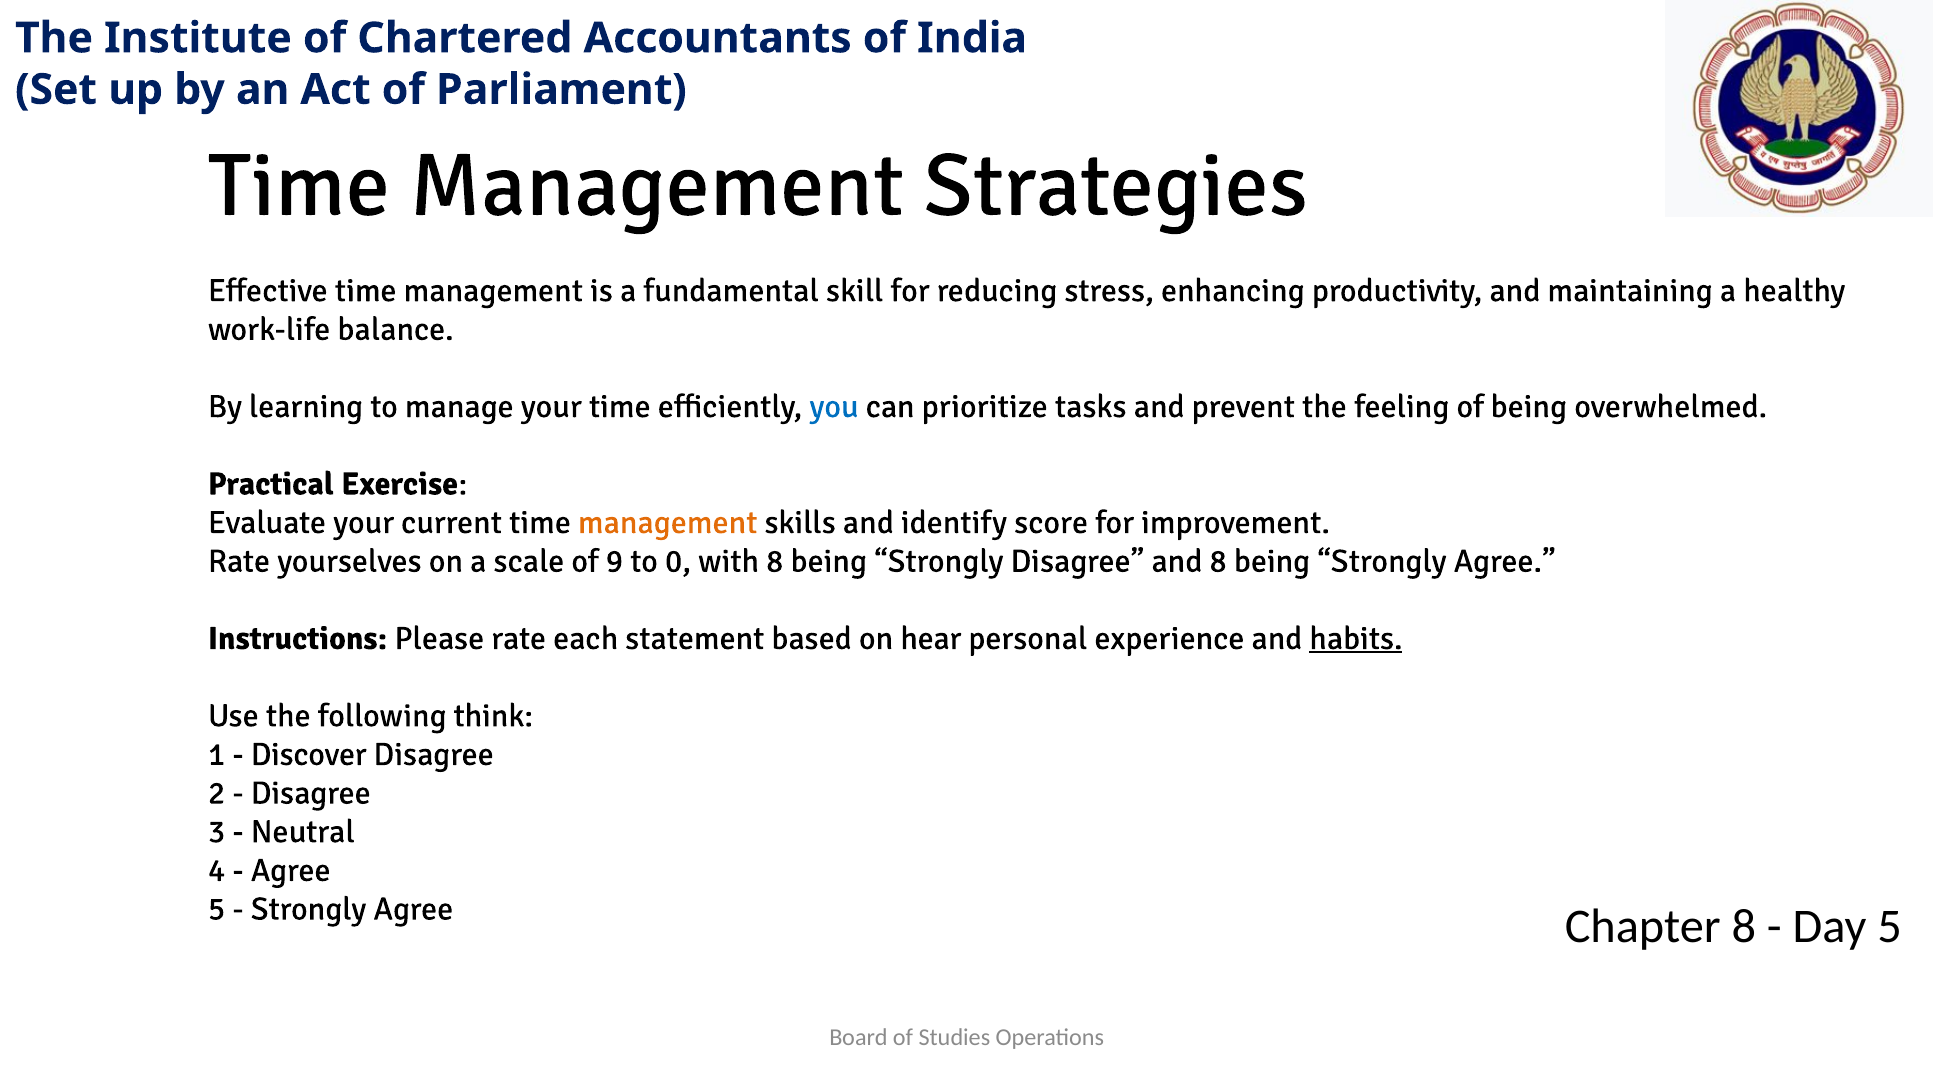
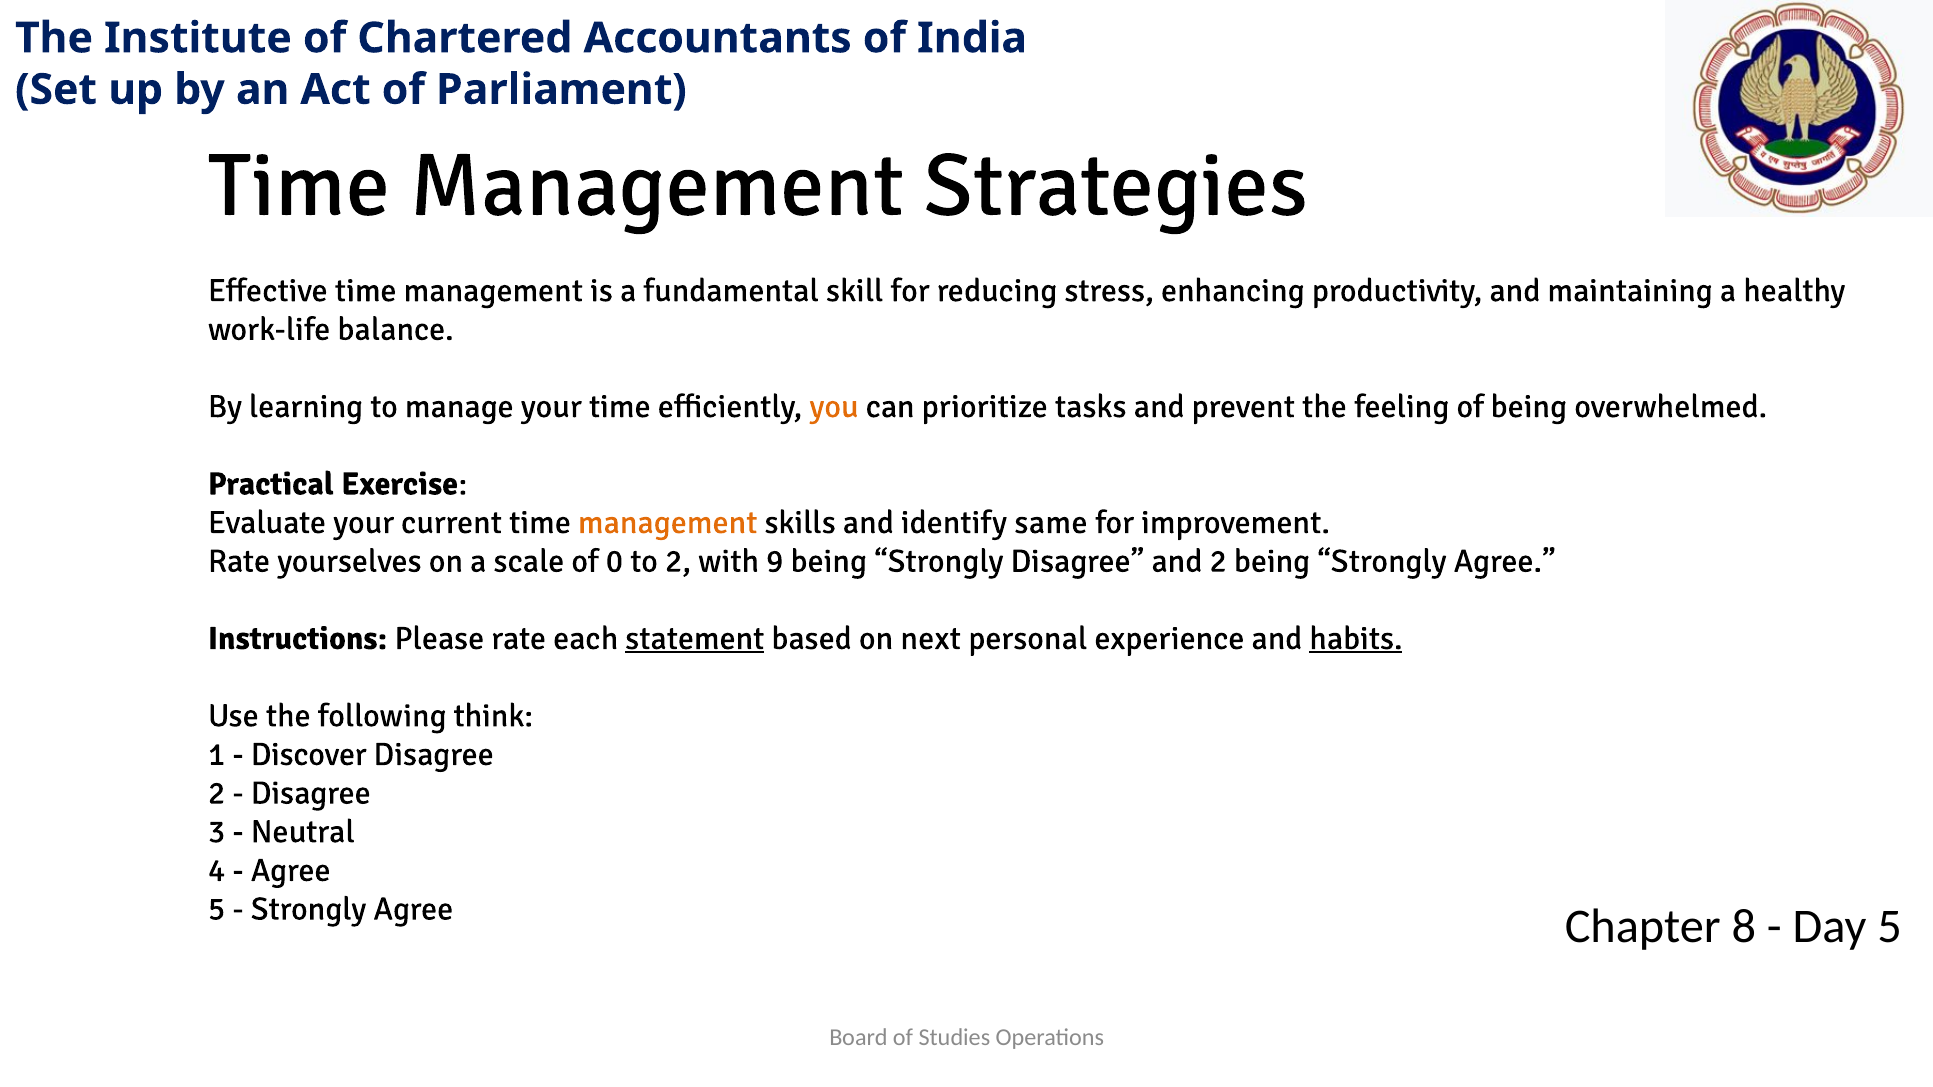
you colour: blue -> orange (834, 407)
score: score -> same (1051, 523)
9: 9 -> 0 (614, 561)
to 0: 0 -> 2 (678, 561)
with 8: 8 -> 9 (775, 561)
and 8: 8 -> 2 (1218, 561)
statement underline: none -> present (695, 639)
hear: hear -> next (931, 639)
